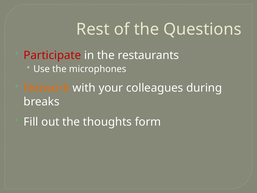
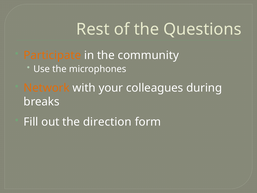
Participate colour: red -> orange (52, 55)
restaurants: restaurants -> community (148, 55)
thoughts: thoughts -> direction (107, 122)
